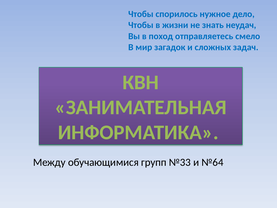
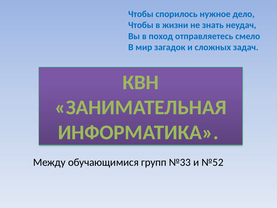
№64: №64 -> №52 (212, 162)
